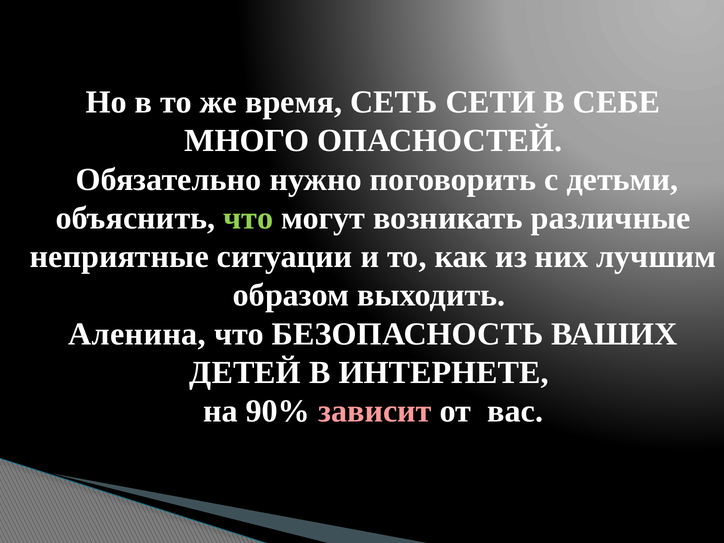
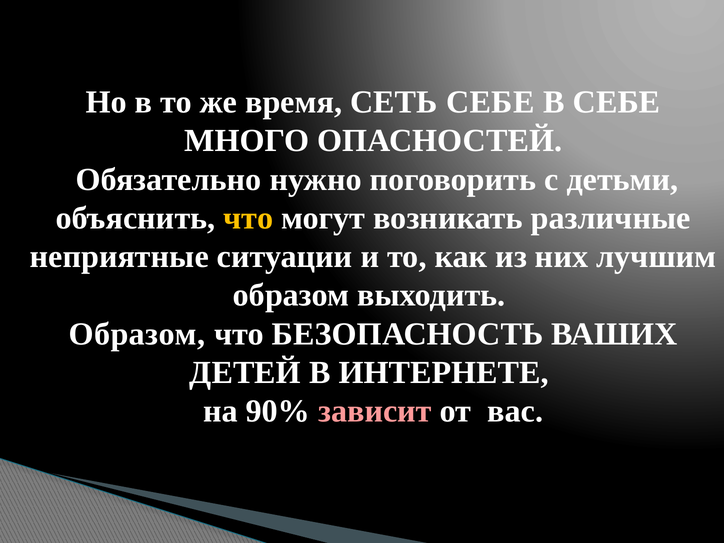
СЕТЬ СЕТИ: СЕТИ -> СЕБЕ (490, 102)
что colour: light green -> yellow (248, 218)
Аленина: Аленина -> Образом (137, 334)
